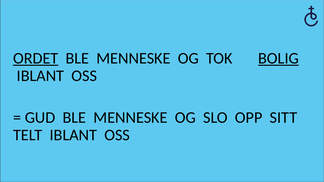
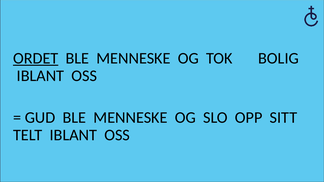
BOLIG underline: present -> none (278, 58)
